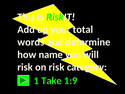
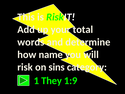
on risk: risk -> sins (57, 67)
Take: Take -> They (52, 81)
